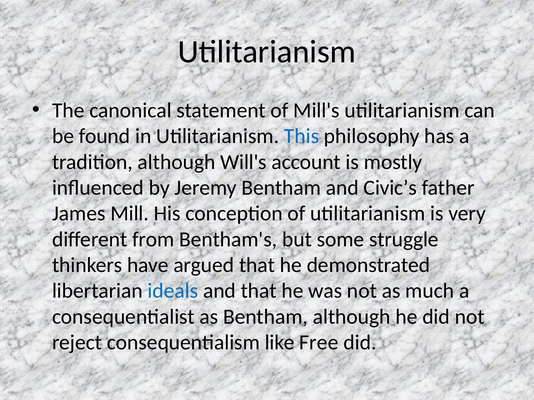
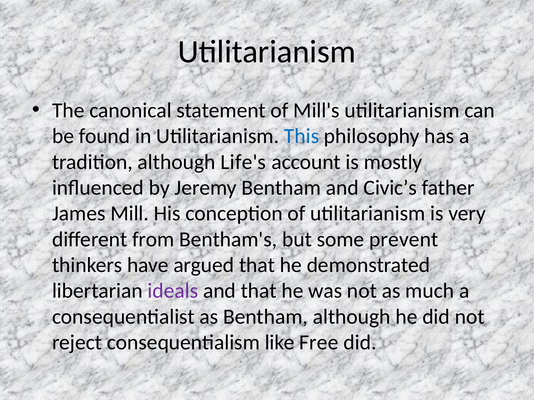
Will's: Will's -> Life's (243, 162)
struggle: struggle -> prevent (404, 240)
ideals colour: blue -> purple (173, 291)
